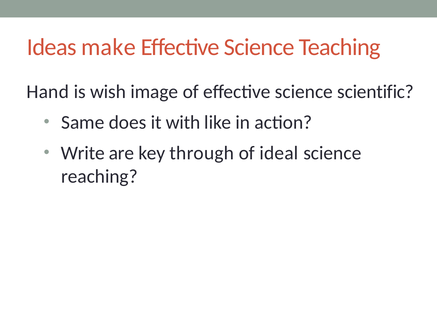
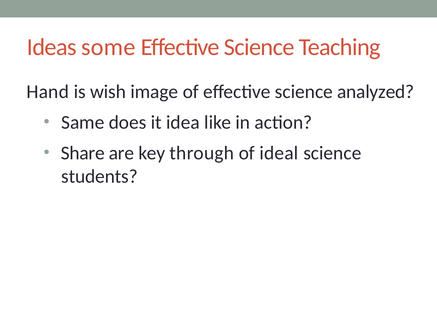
make: make -> some (108, 47)
scientific: scientific -> analyzed (376, 92)
with: with -> idea (183, 122)
Write: Write -> Share (83, 153)
reaching: reaching -> students (99, 176)
